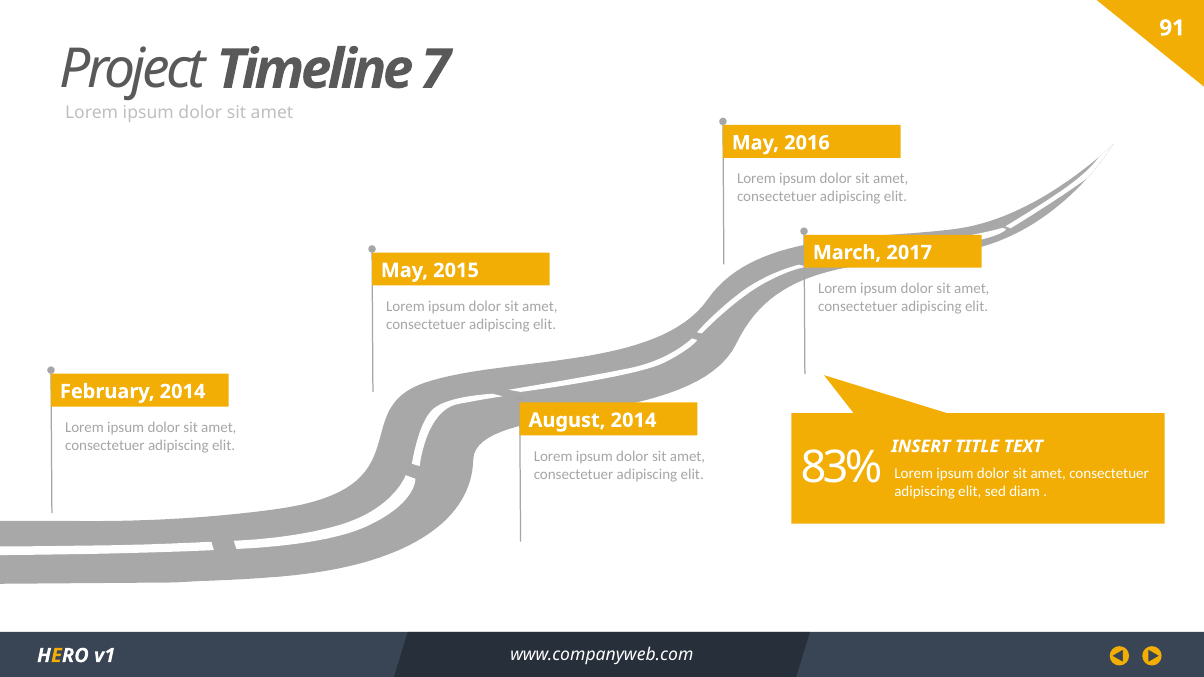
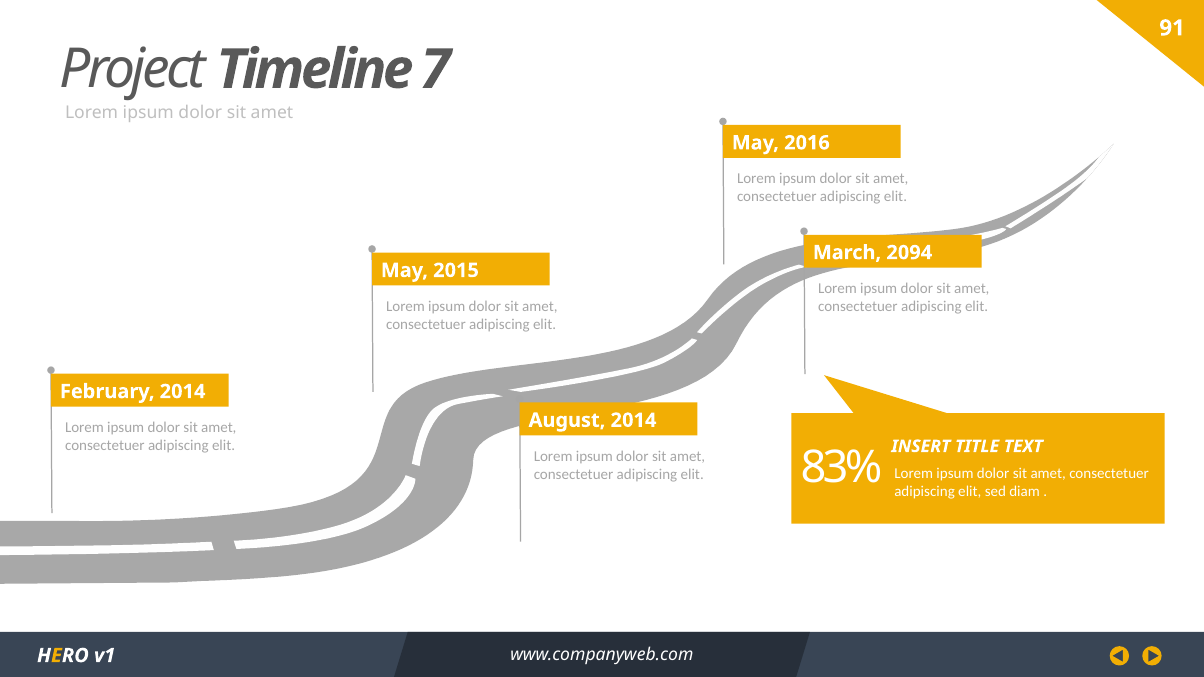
2017: 2017 -> 2094 (909, 253)
